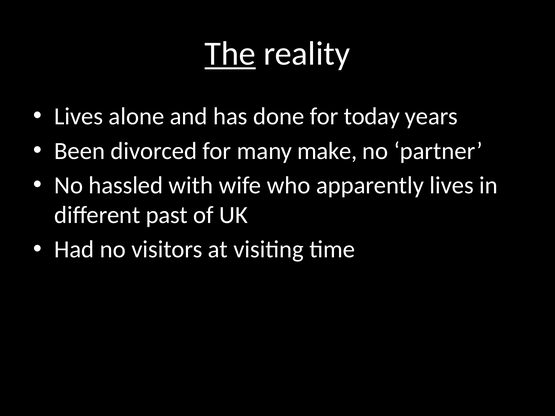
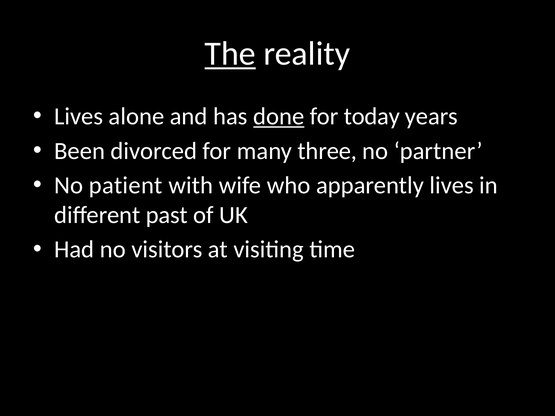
done underline: none -> present (279, 116)
make: make -> three (327, 151)
hassled: hassled -> patient (126, 186)
